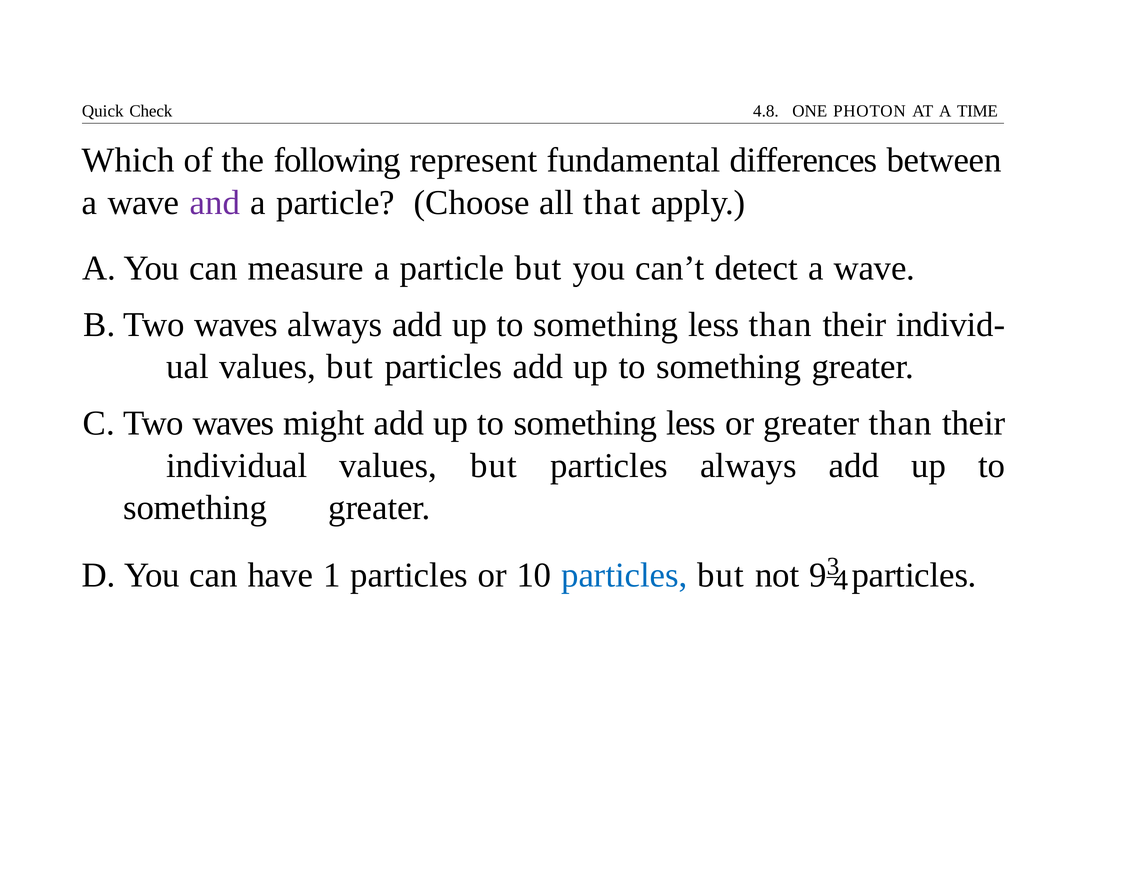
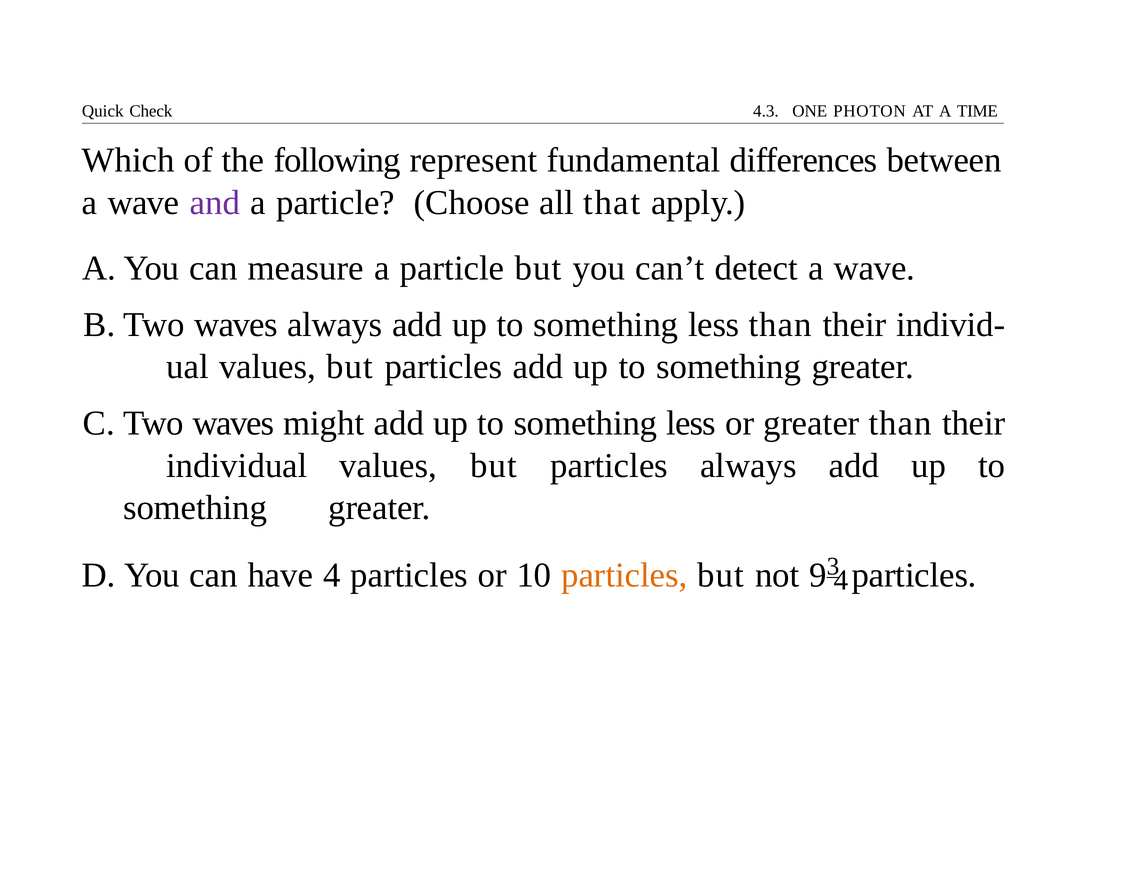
4.8: 4.8 -> 4.3 (766, 111)
have 1: 1 -> 4 (332, 575)
particles colour: blue -> orange (624, 575)
